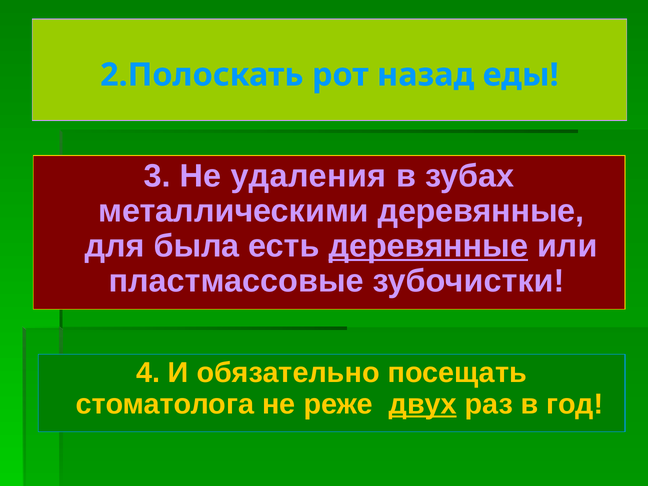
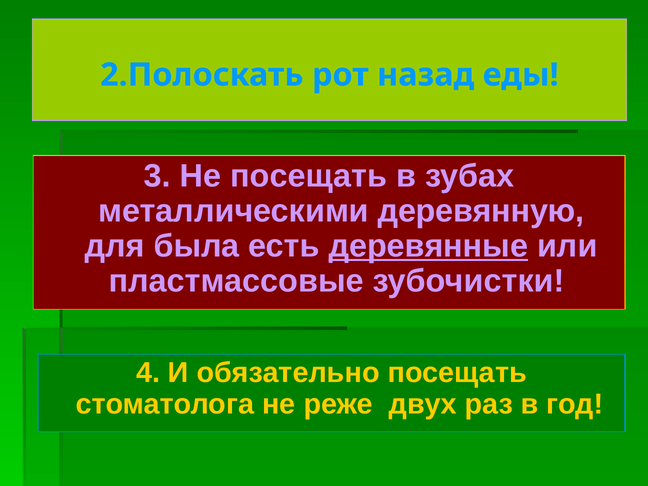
Не удаления: удаления -> посещать (309, 176)
металлическими деревянные: деревянные -> деревянную (481, 211)
двух underline: present -> none (423, 404)
